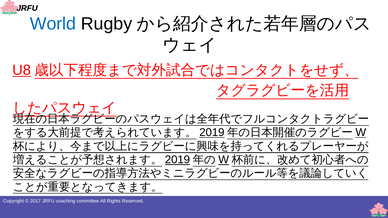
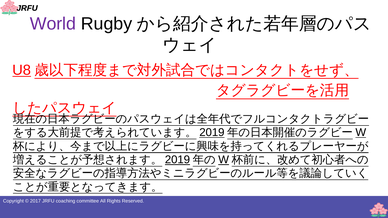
World colour: blue -> purple (53, 24)
